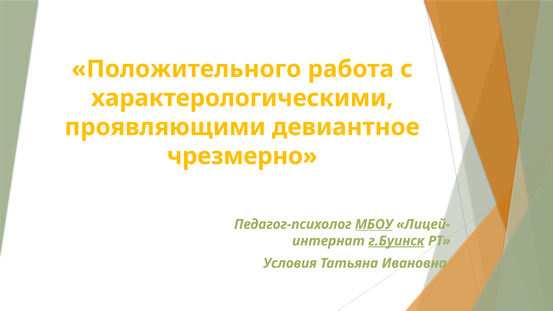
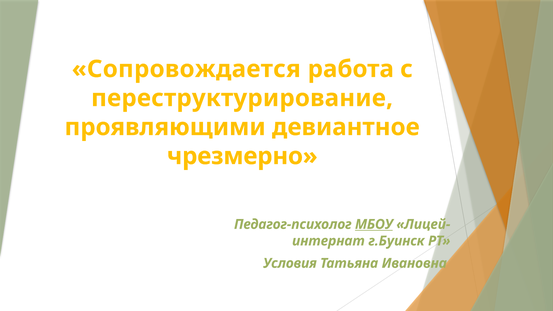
Положительного: Положительного -> Сопровождается (186, 69)
характерологическими: характерологическими -> переструктурирование (242, 98)
г.Буинск underline: present -> none (396, 241)
